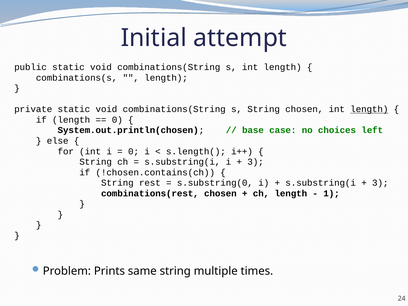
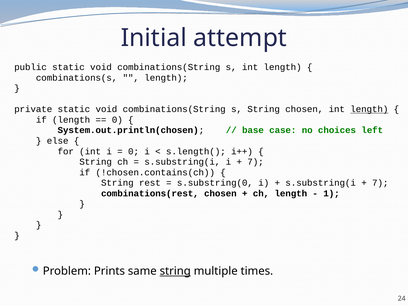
3: 3 -> 7 (256, 162)
3: 3 -> 7 (380, 183)
string underline: none -> present (175, 271)
